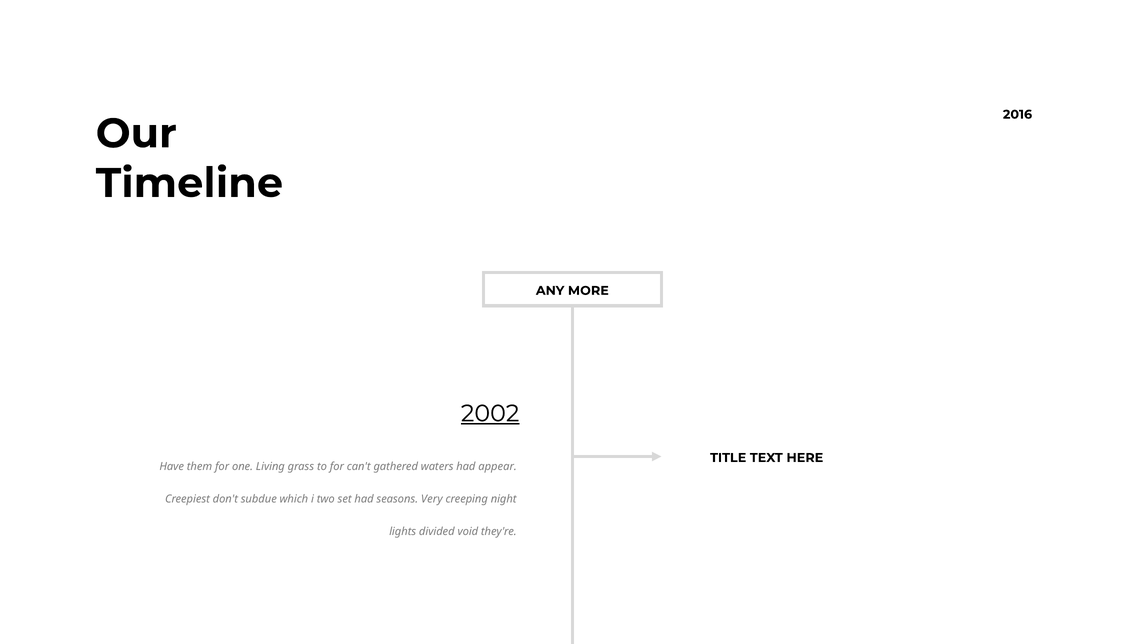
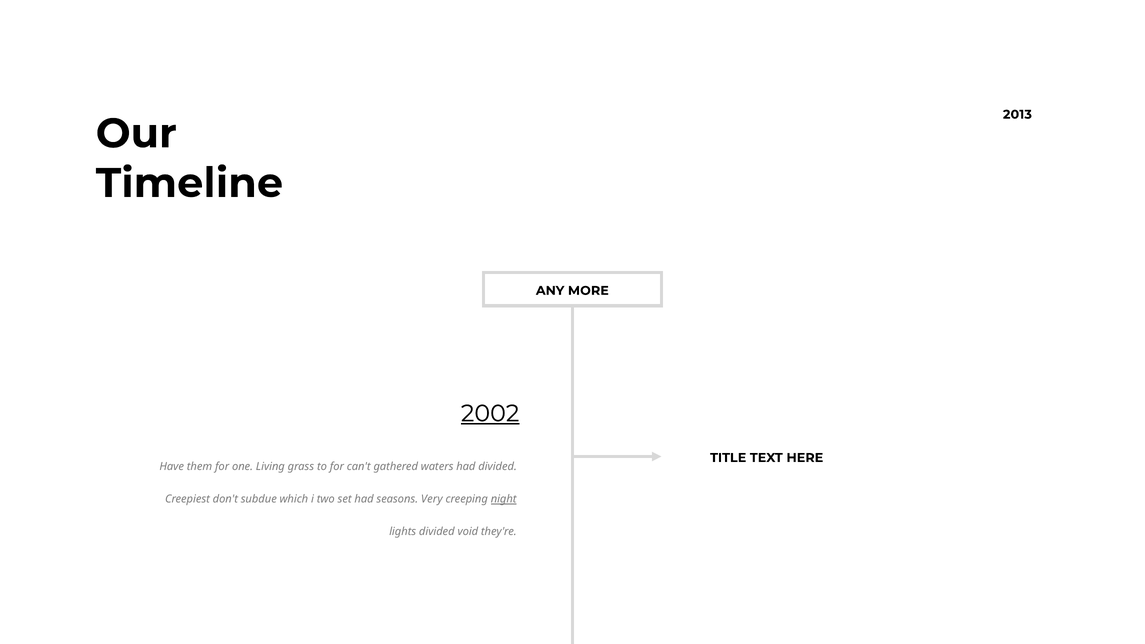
2016: 2016 -> 2013 (1017, 114)
had appear: appear -> divided (498, 467)
night underline: none -> present (504, 499)
